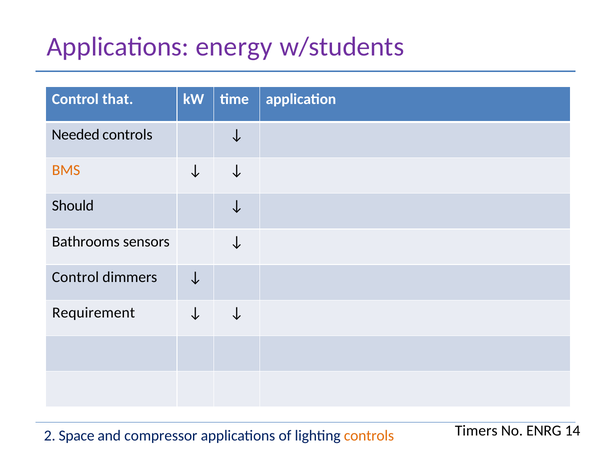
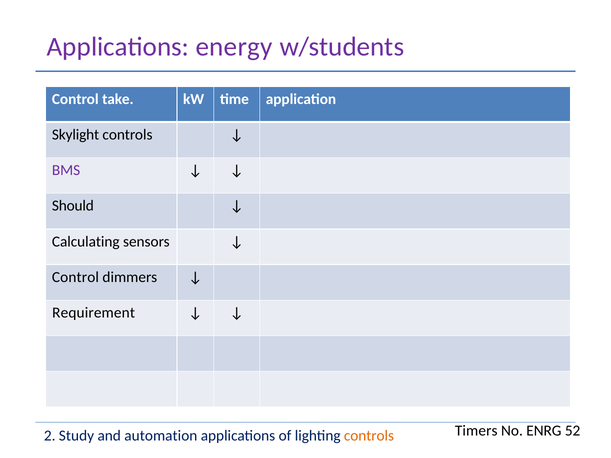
that: that -> take (118, 99)
Needed: Needed -> Skylight (76, 135)
BMS colour: orange -> purple (66, 170)
Bathrooms: Bathrooms -> Calculating (86, 242)
14: 14 -> 52 (573, 431)
Space: Space -> Study (76, 436)
compressor: compressor -> automation (161, 436)
